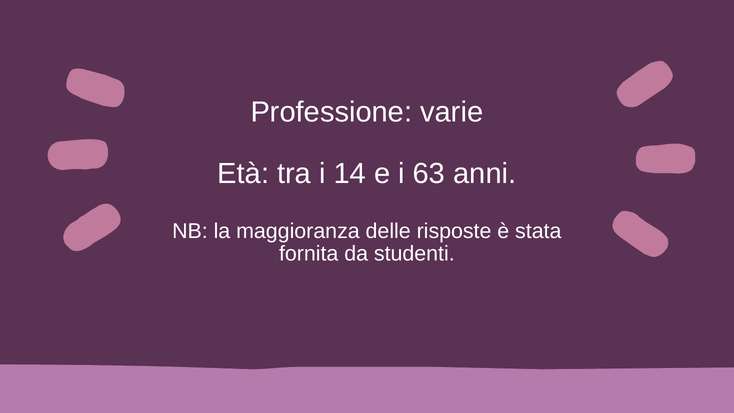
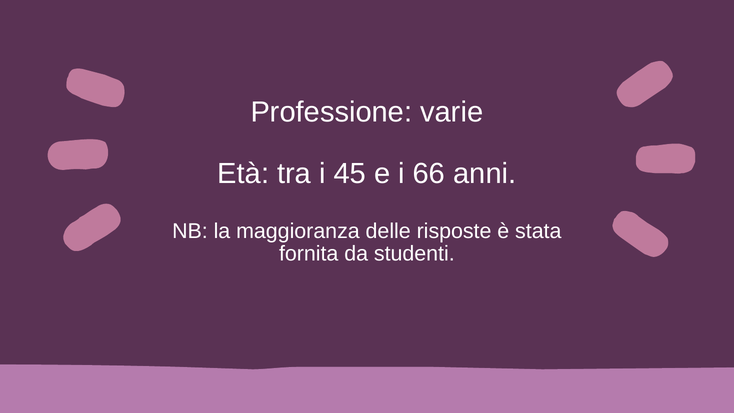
14: 14 -> 45 (350, 173)
63: 63 -> 66 (429, 173)
